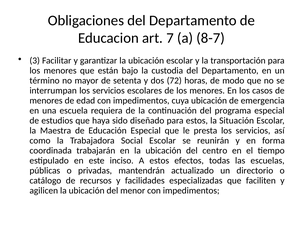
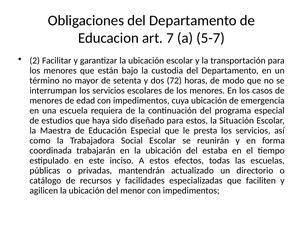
8-7: 8-7 -> 5-7 (211, 38)
3: 3 -> 2 (35, 61)
centro: centro -> estaba (215, 151)
